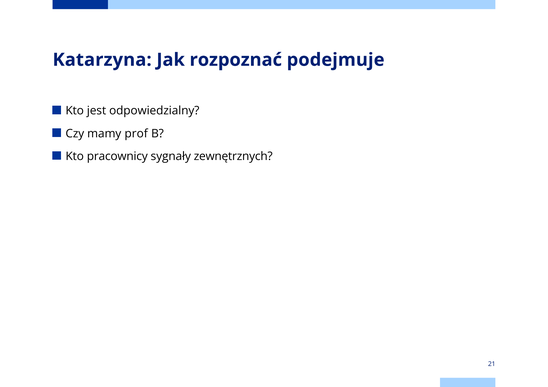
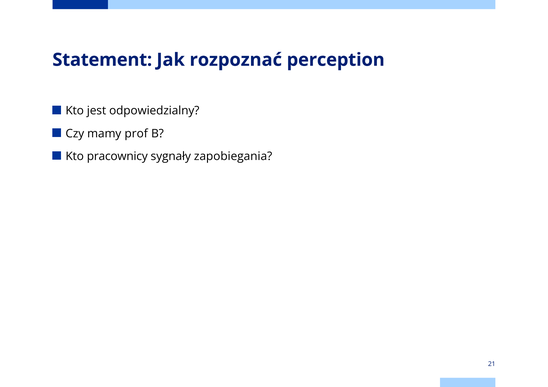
Katarzyna: Katarzyna -> Statement (102, 60)
podejmuje: podejmuje -> perception (336, 60)
zewnętrznych: zewnętrznych -> zapobiegania (233, 157)
